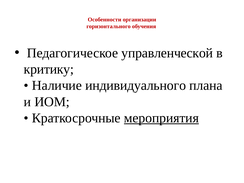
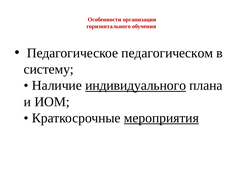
управленческой: управленческой -> педагогическом (167, 53)
критику: критику -> систему (49, 69)
индивидуального underline: none -> present (136, 85)
